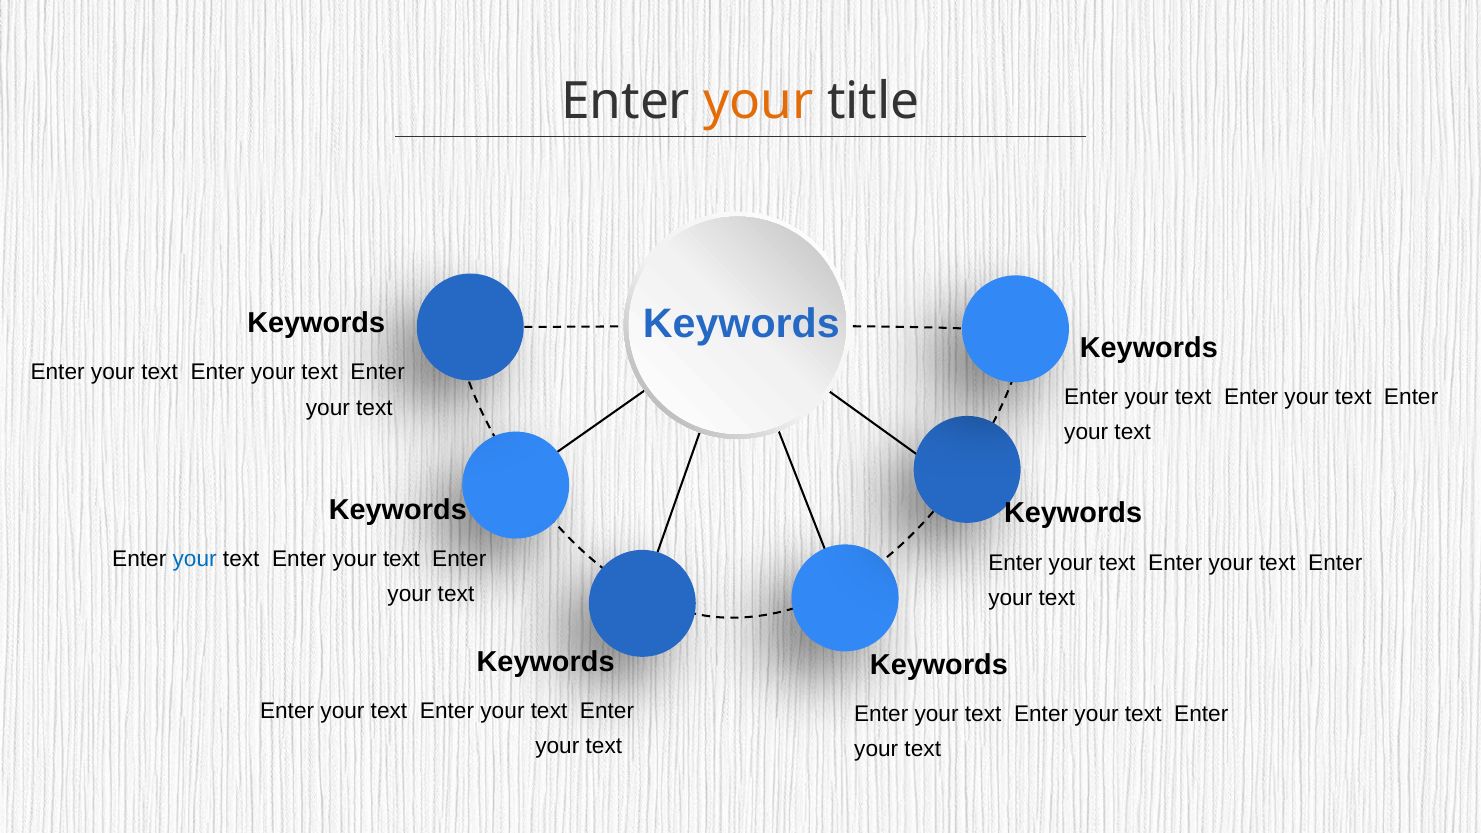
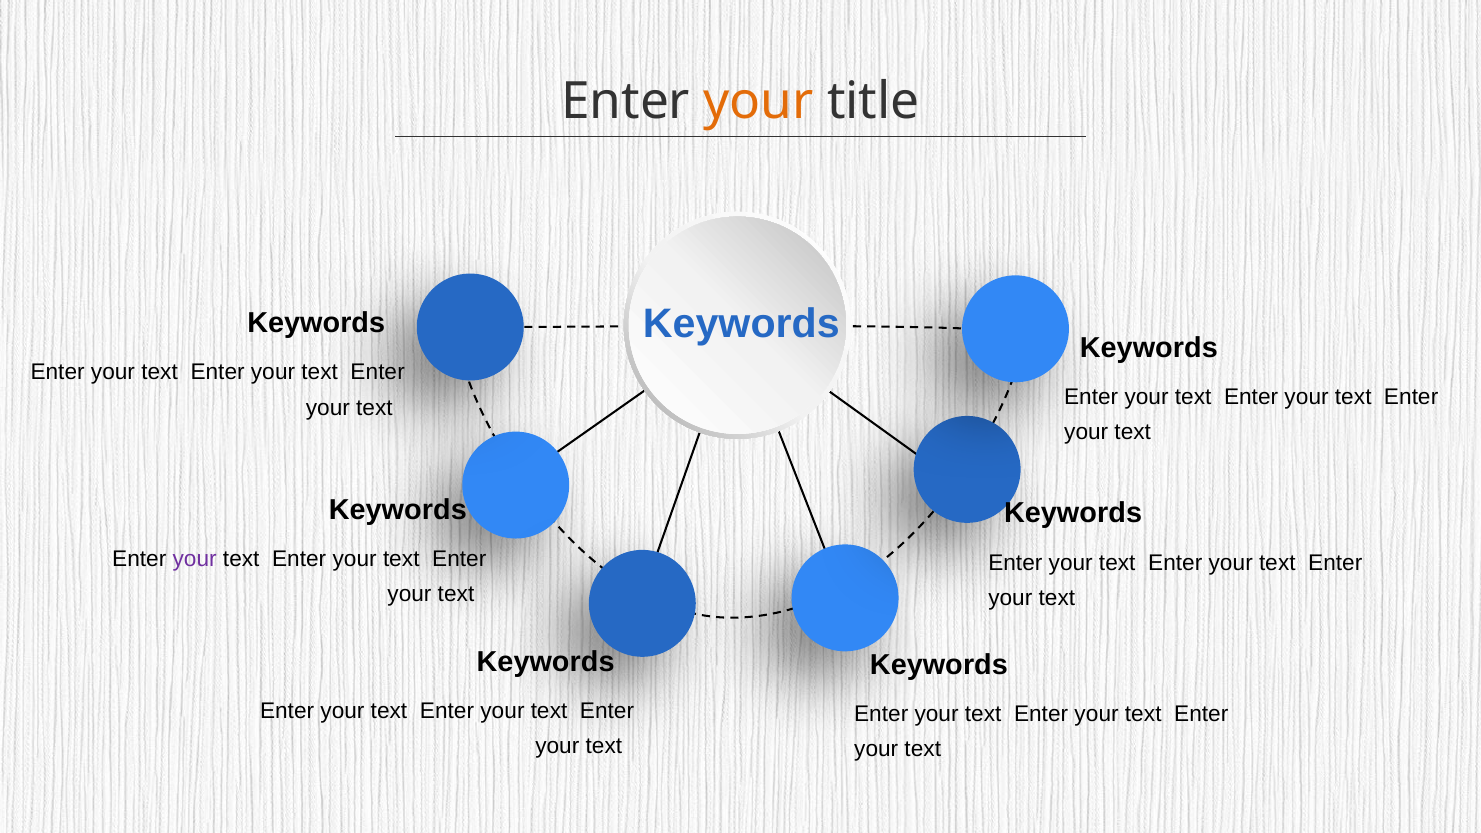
your colour: blue -> purple (195, 559)
